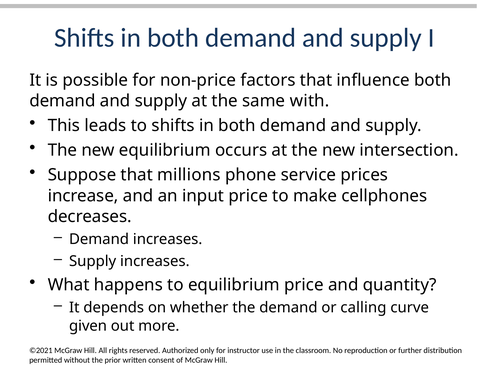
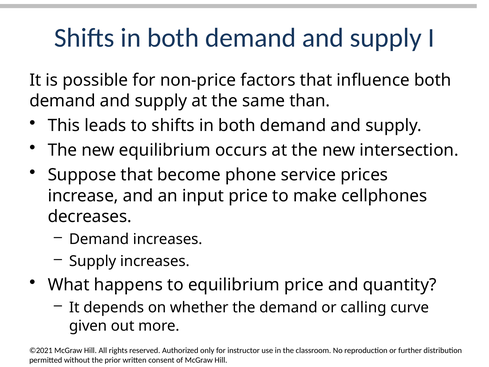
with: with -> than (310, 101)
millions: millions -> become (189, 175)
